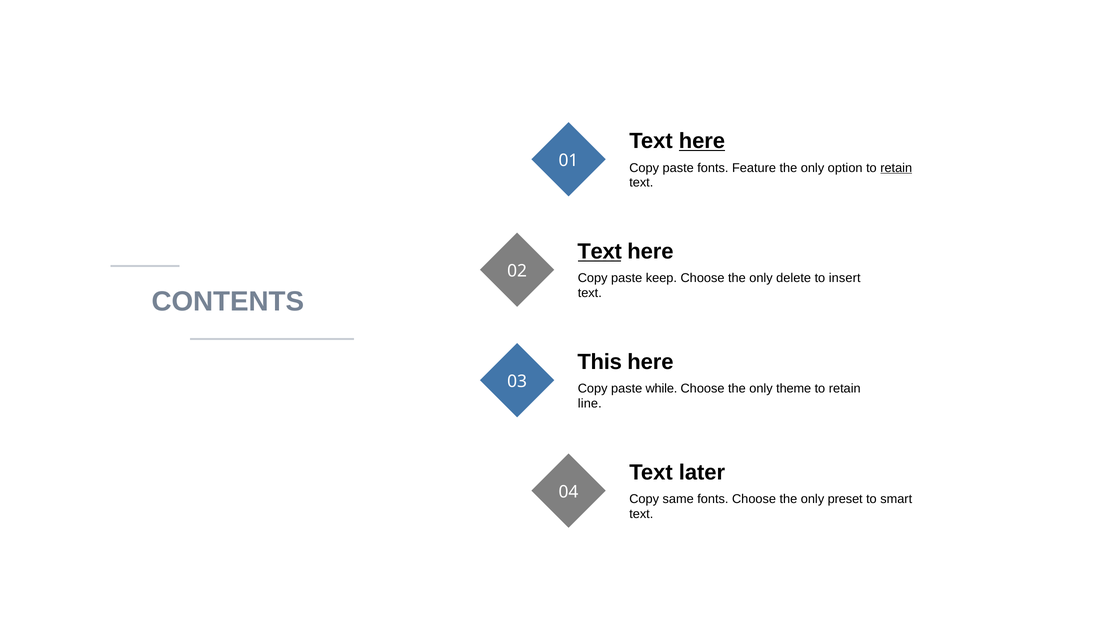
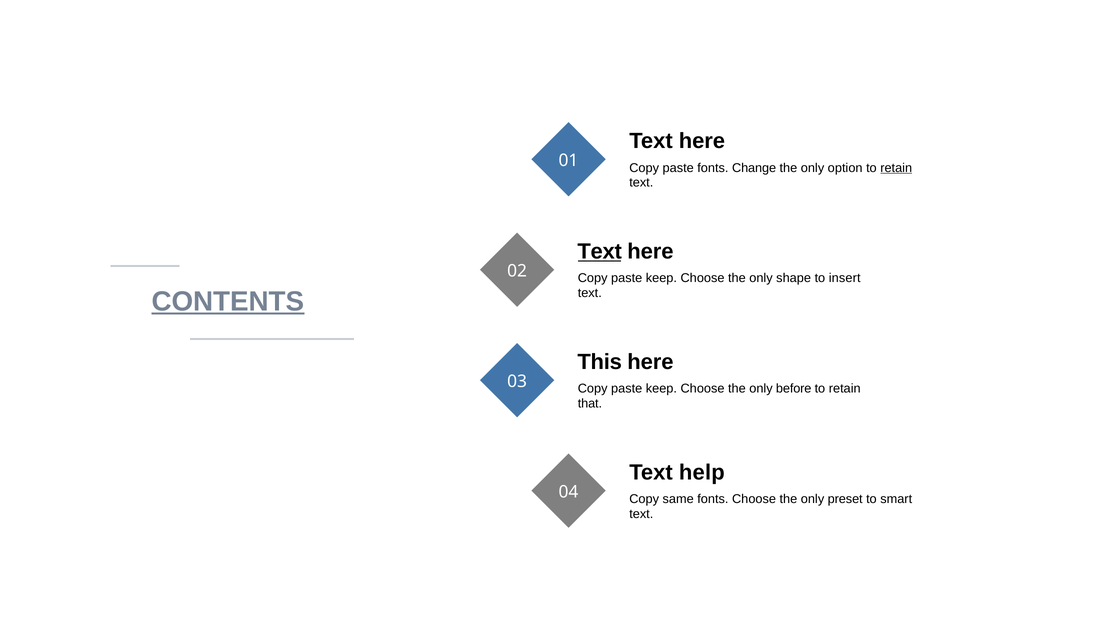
here underline: present -> none (702, 141)
Feature: Feature -> Change (754, 168)
delete: delete -> shape (794, 278)
CONTENTS underline: none -> present (228, 301)
while: while -> keep (661, 389)
theme: theme -> before (794, 389)
line: line -> that (590, 403)
later: later -> help (702, 472)
